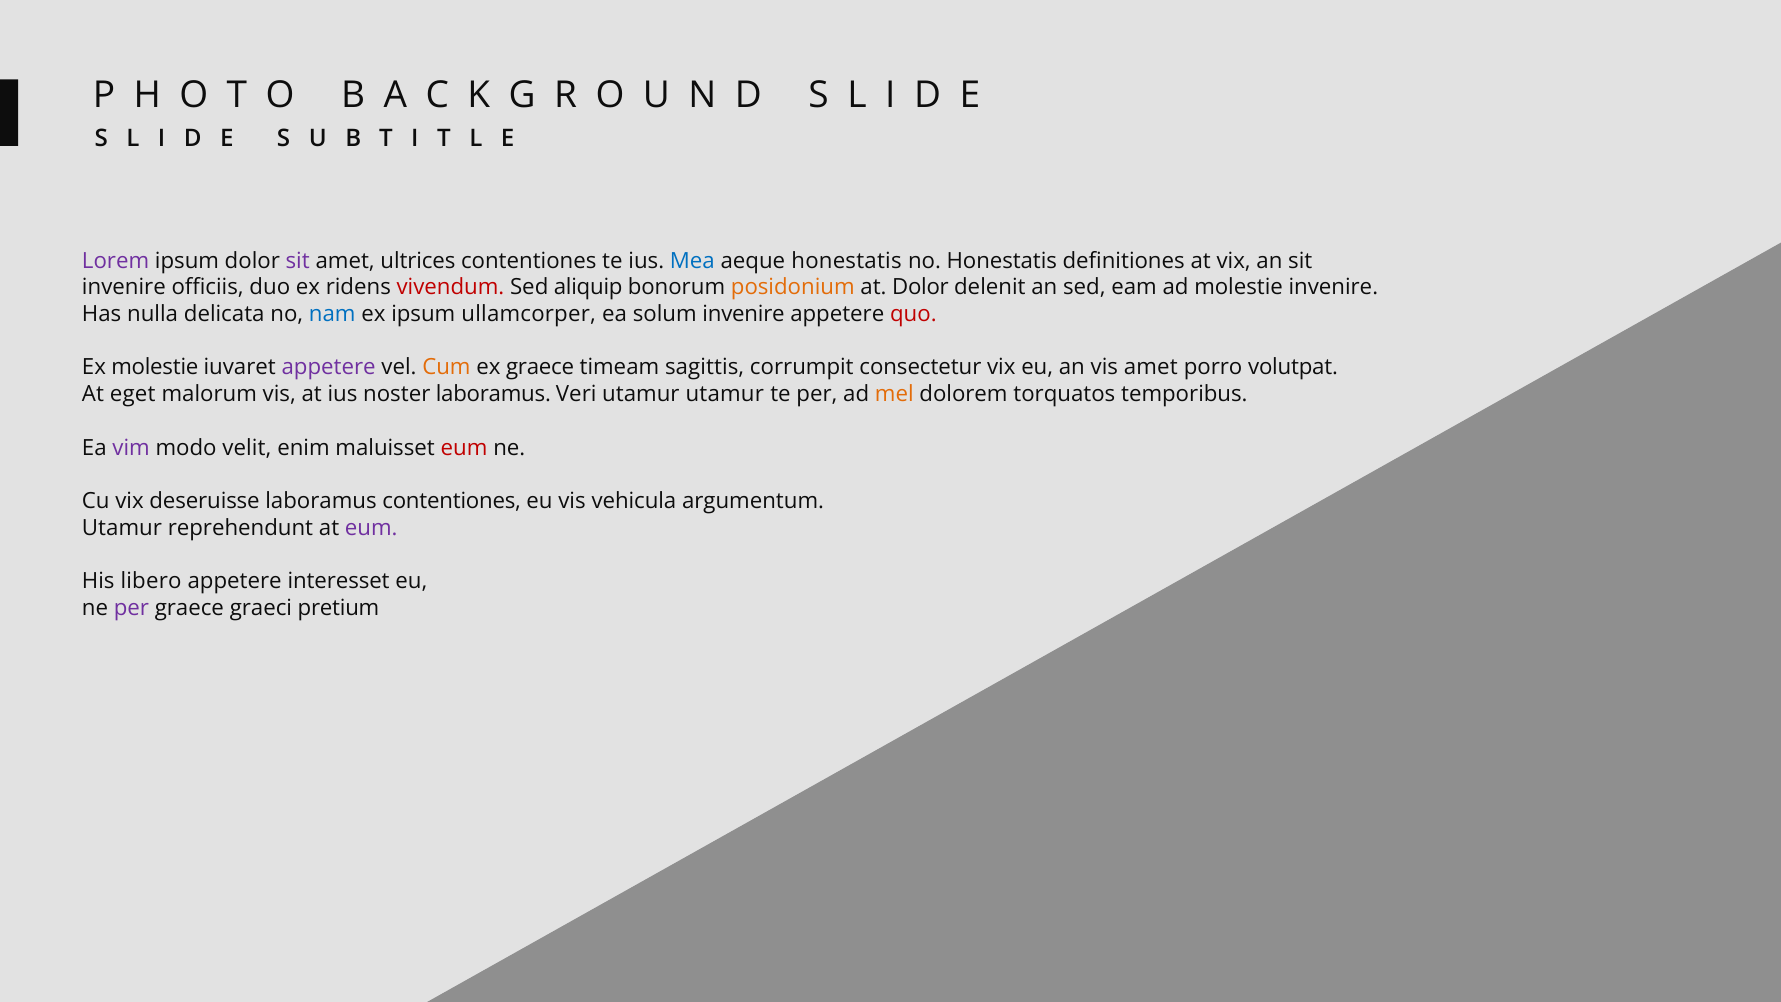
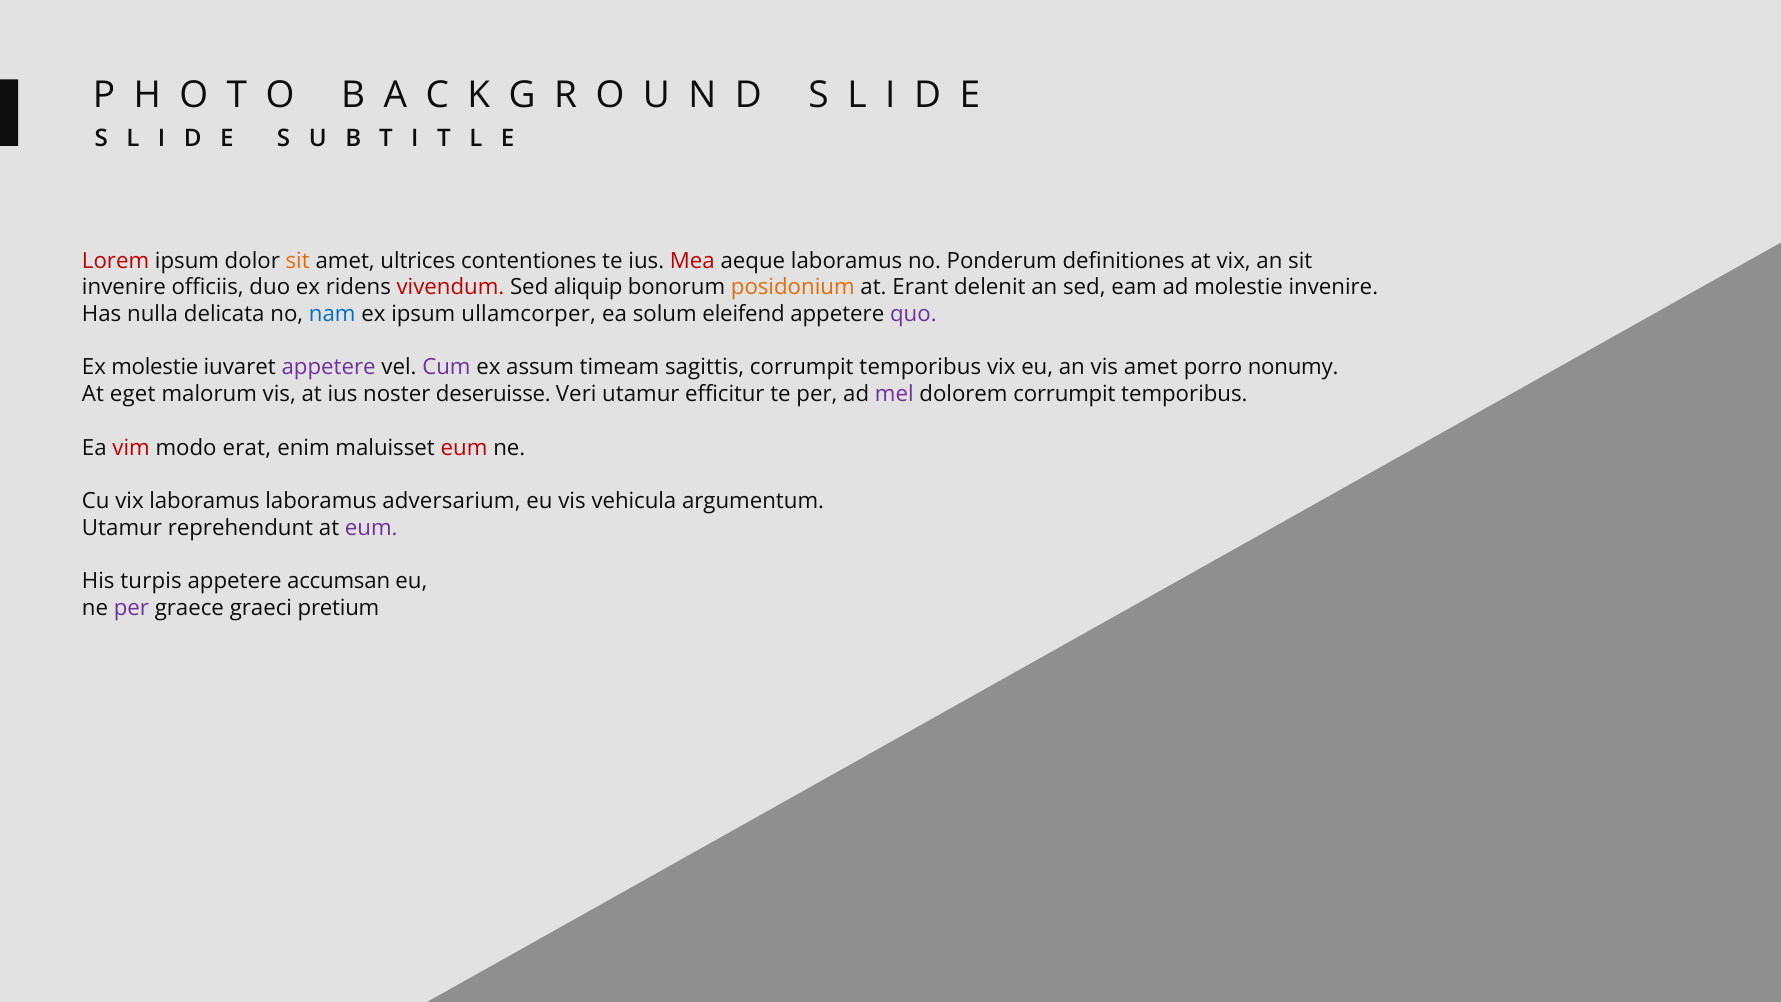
Lorem colour: purple -> red (116, 261)
sit colour: purple -> orange (298, 261)
Mea colour: blue -> red (692, 261)
aeque honestatis: honestatis -> laboramus (847, 261)
no Honestatis: Honestatis -> Ponderum (1002, 261)
at Dolor: Dolor -> Erant (920, 287)
solum invenire: invenire -> eleifend (744, 314)
quo colour: red -> purple (913, 314)
Cum colour: orange -> purple (446, 368)
ex graece: graece -> assum (540, 368)
consectetur: consectetur -> temporibus (920, 368)
volutpat: volutpat -> nonumy (1293, 368)
noster laboramus: laboramus -> deseruisse (493, 394)
utamur utamur: utamur -> efficitur (725, 394)
mel colour: orange -> purple (894, 394)
dolorem torquatos: torquatos -> corrumpit (1064, 394)
vim colour: purple -> red (131, 448)
velit: velit -> erat (247, 448)
vix deseruisse: deseruisse -> laboramus (205, 501)
laboramus contentiones: contentiones -> adversarium (451, 501)
libero: libero -> turpis (151, 581)
interesset: interesset -> accumsan (339, 581)
